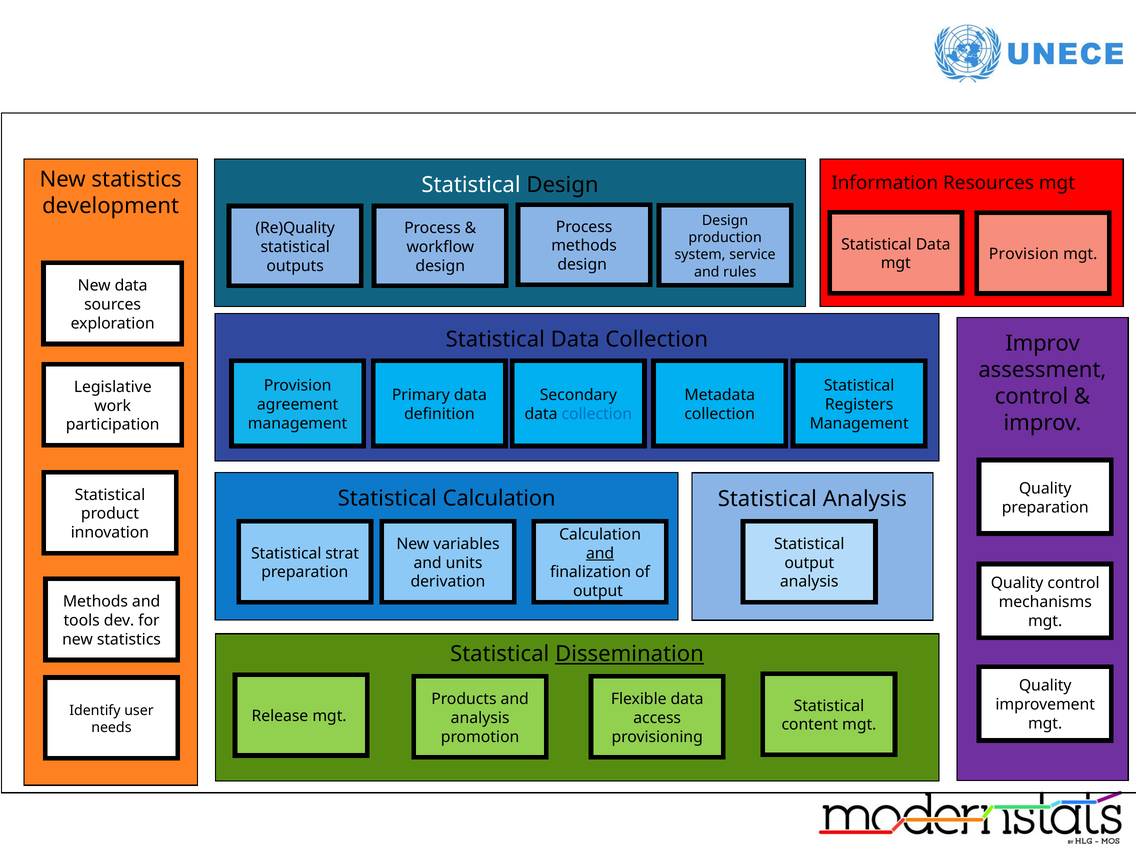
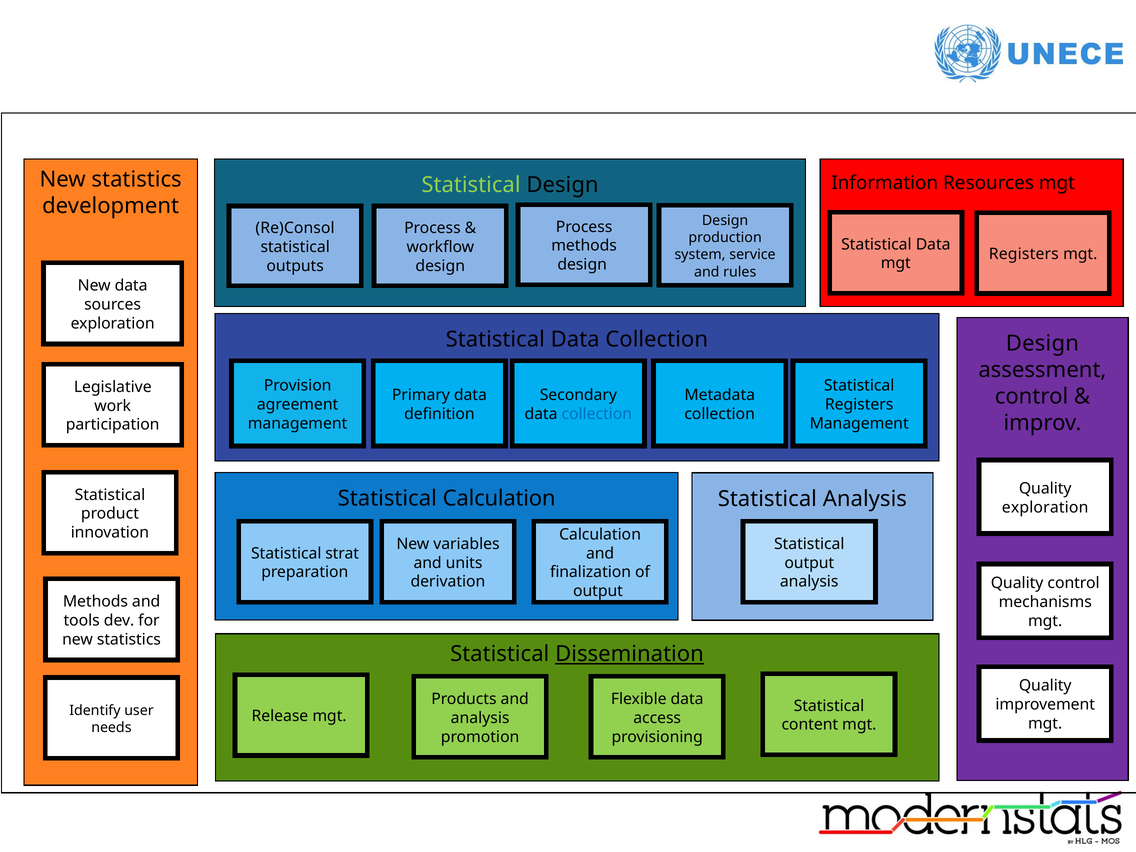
Statistical colour: white -> light green (471, 185)
Re)Quality: Re)Quality -> Re)Consol (295, 228)
Provision: Provision -> Registers (1024, 254)
Improv: Improv -> Design (1042, 344)
preparation: preparation -> exploration (1045, 507)
and underline: present -> none (600, 553)
